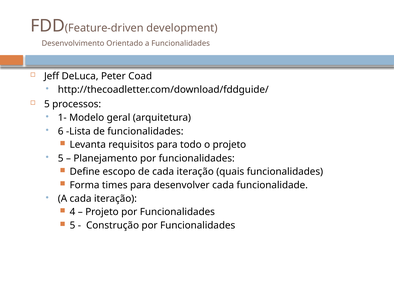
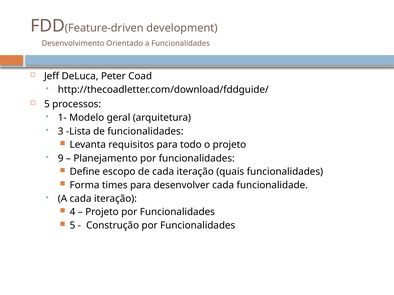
6: 6 -> 3 (61, 132)
5: 5 -> 9 (61, 159)
